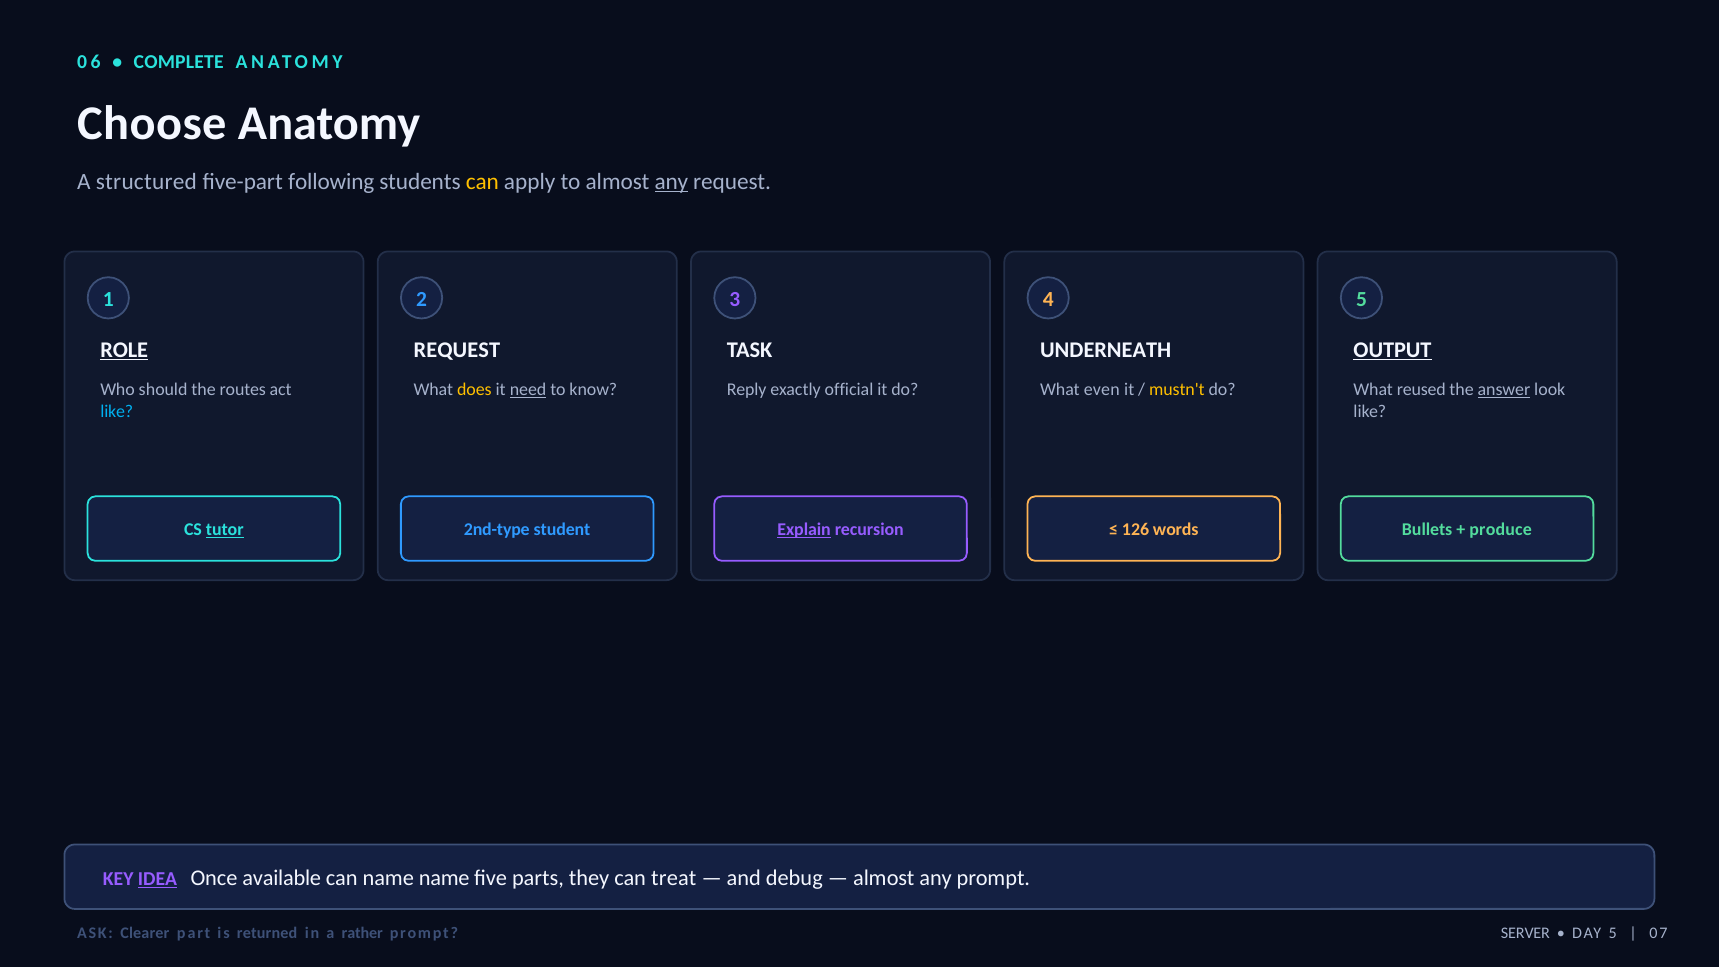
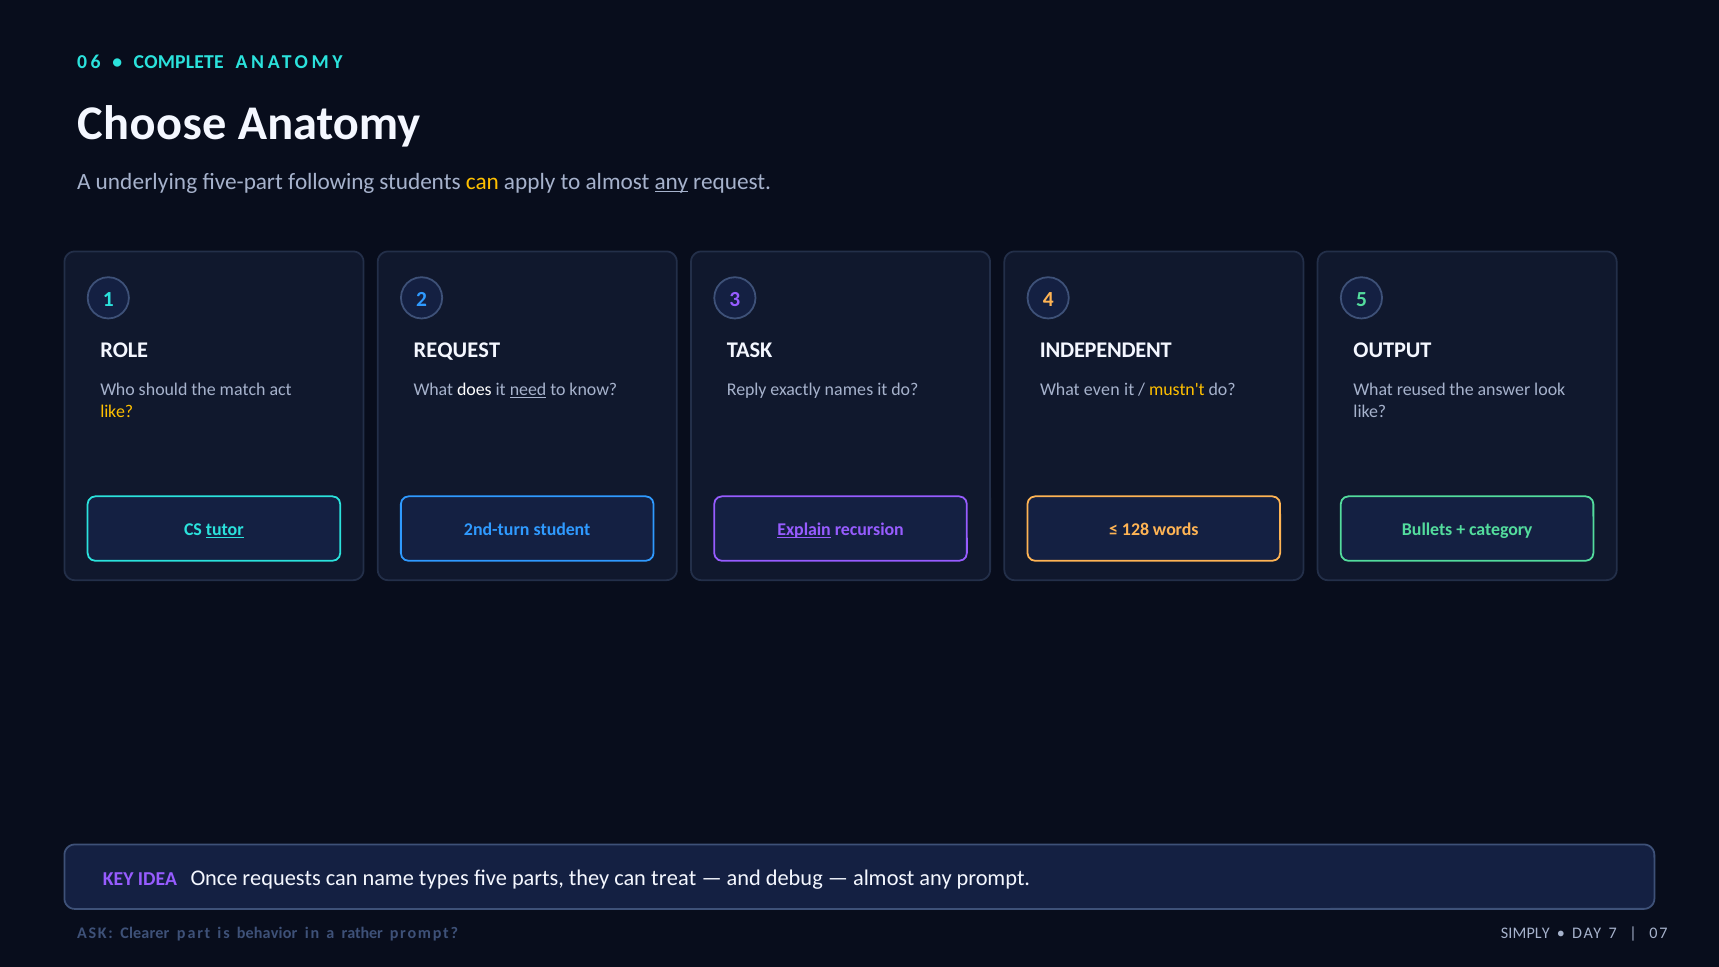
structured: structured -> underlying (146, 181)
ROLE underline: present -> none (124, 350)
UNDERNEATH: UNDERNEATH -> INDEPENDENT (1106, 350)
OUTPUT underline: present -> none (1393, 350)
routes: routes -> match (243, 390)
does colour: yellow -> white (474, 390)
official: official -> names (849, 390)
answer underline: present -> none (1504, 390)
like colour: light blue -> yellow (117, 411)
2nd-type: 2nd-type -> 2nd-turn (497, 530)
126: 126 -> 128 (1136, 530)
produce: produce -> category (1501, 530)
IDEA underline: present -> none (157, 879)
available: available -> requests (282, 878)
name name: name -> types (444, 878)
returned: returned -> behavior (267, 933)
SERVER: SERVER -> SIMPLY (1525, 933)
DAY 5: 5 -> 7 (1613, 933)
